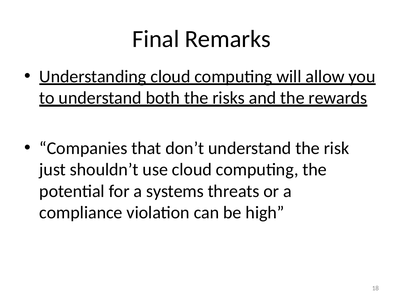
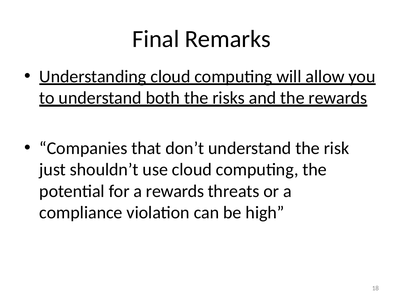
a systems: systems -> rewards (175, 191)
